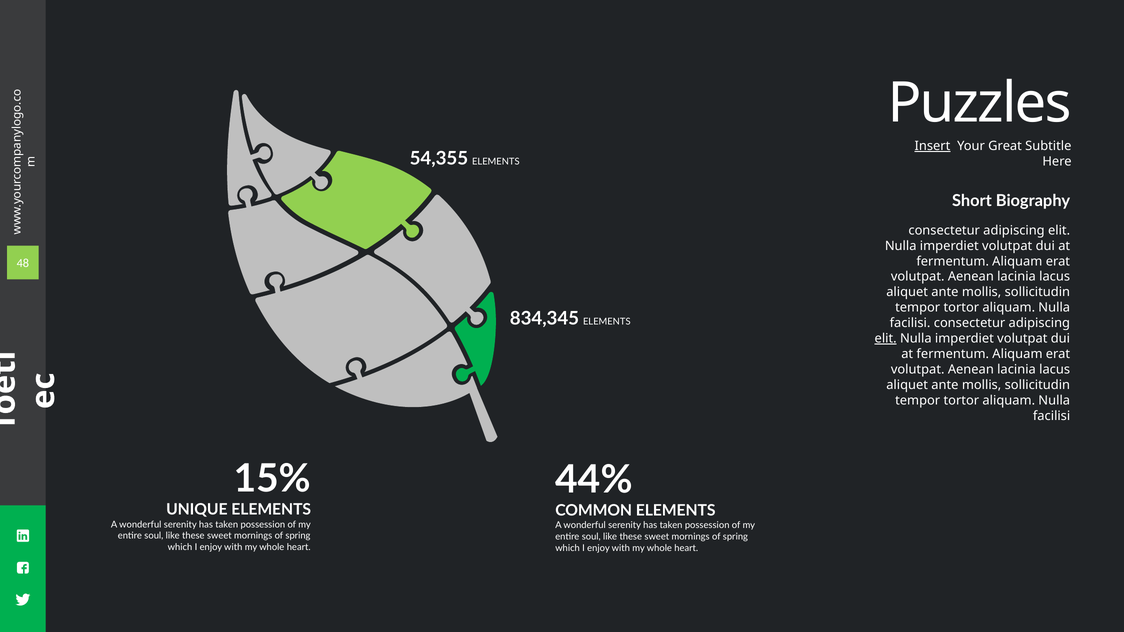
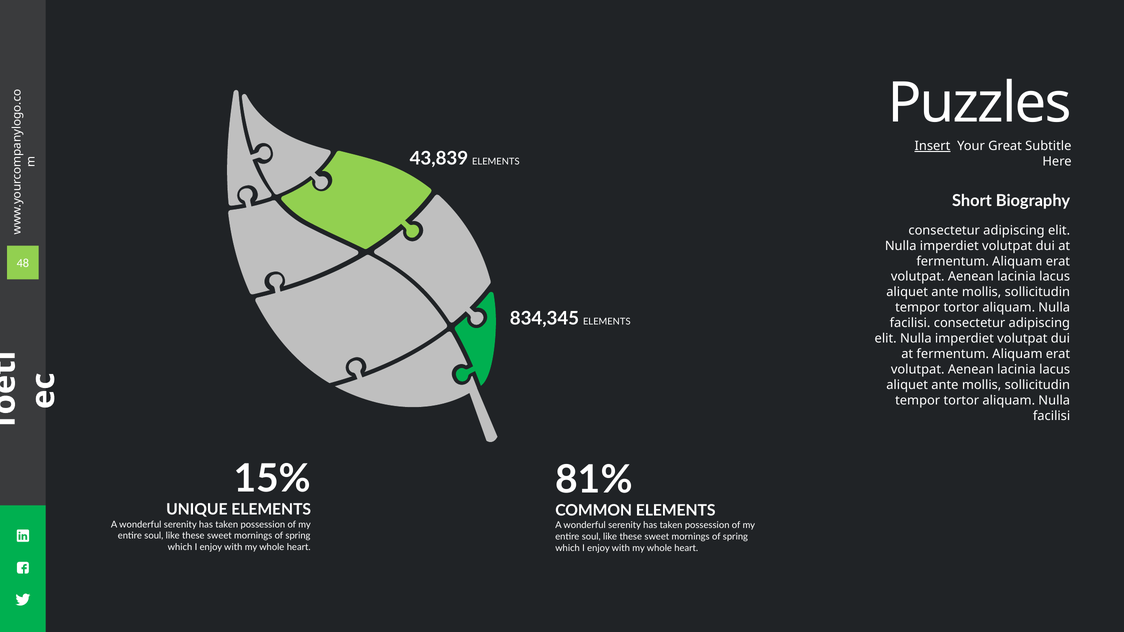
54,355: 54,355 -> 43,839 (439, 159)
elit underline: present -> none (886, 339)
44%: 44% -> 81% (594, 480)
